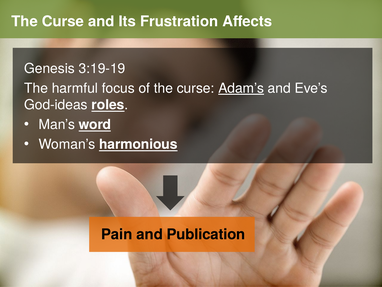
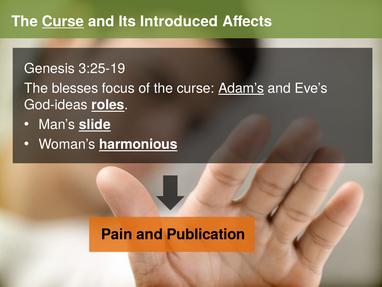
Curse underline: none -> present (63, 21)
Frustration: Frustration -> Introduced (179, 21)
3:19-19: 3:19-19 -> 3:25-19 (102, 68)
harmful: harmful -> blesses (75, 88)
word: word -> slide (95, 124)
